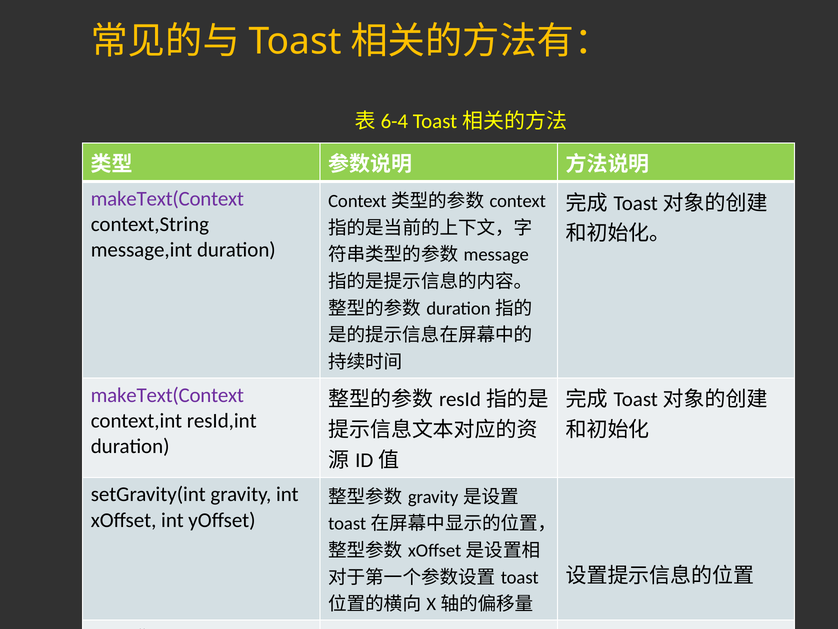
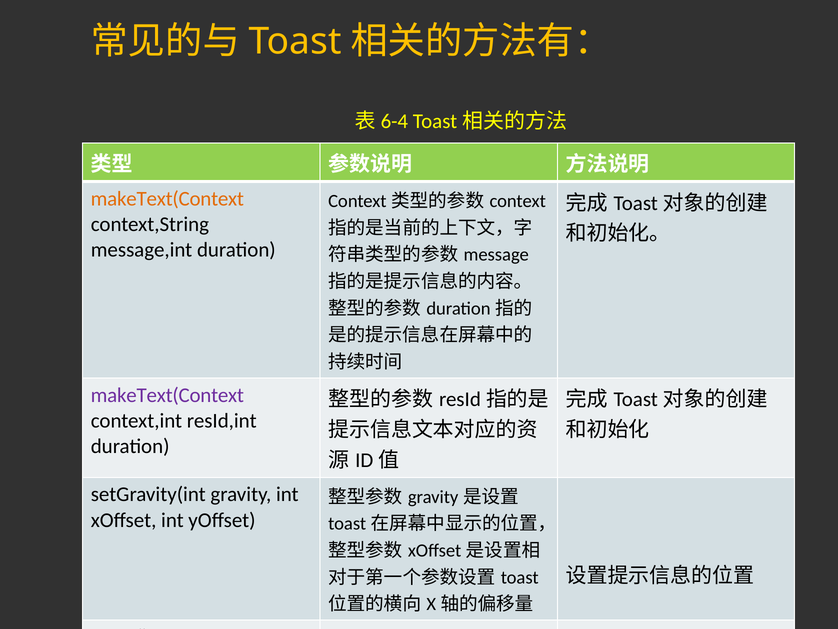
makeText(Context colour: purple -> orange (167, 199)
